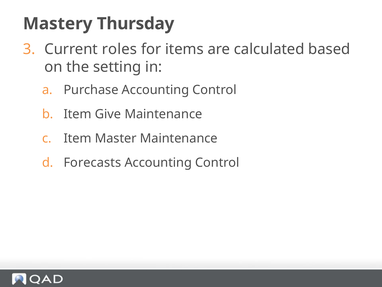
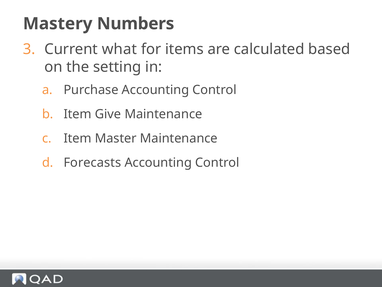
Thursday: Thursday -> Numbers (136, 24)
roles: roles -> what (119, 49)
